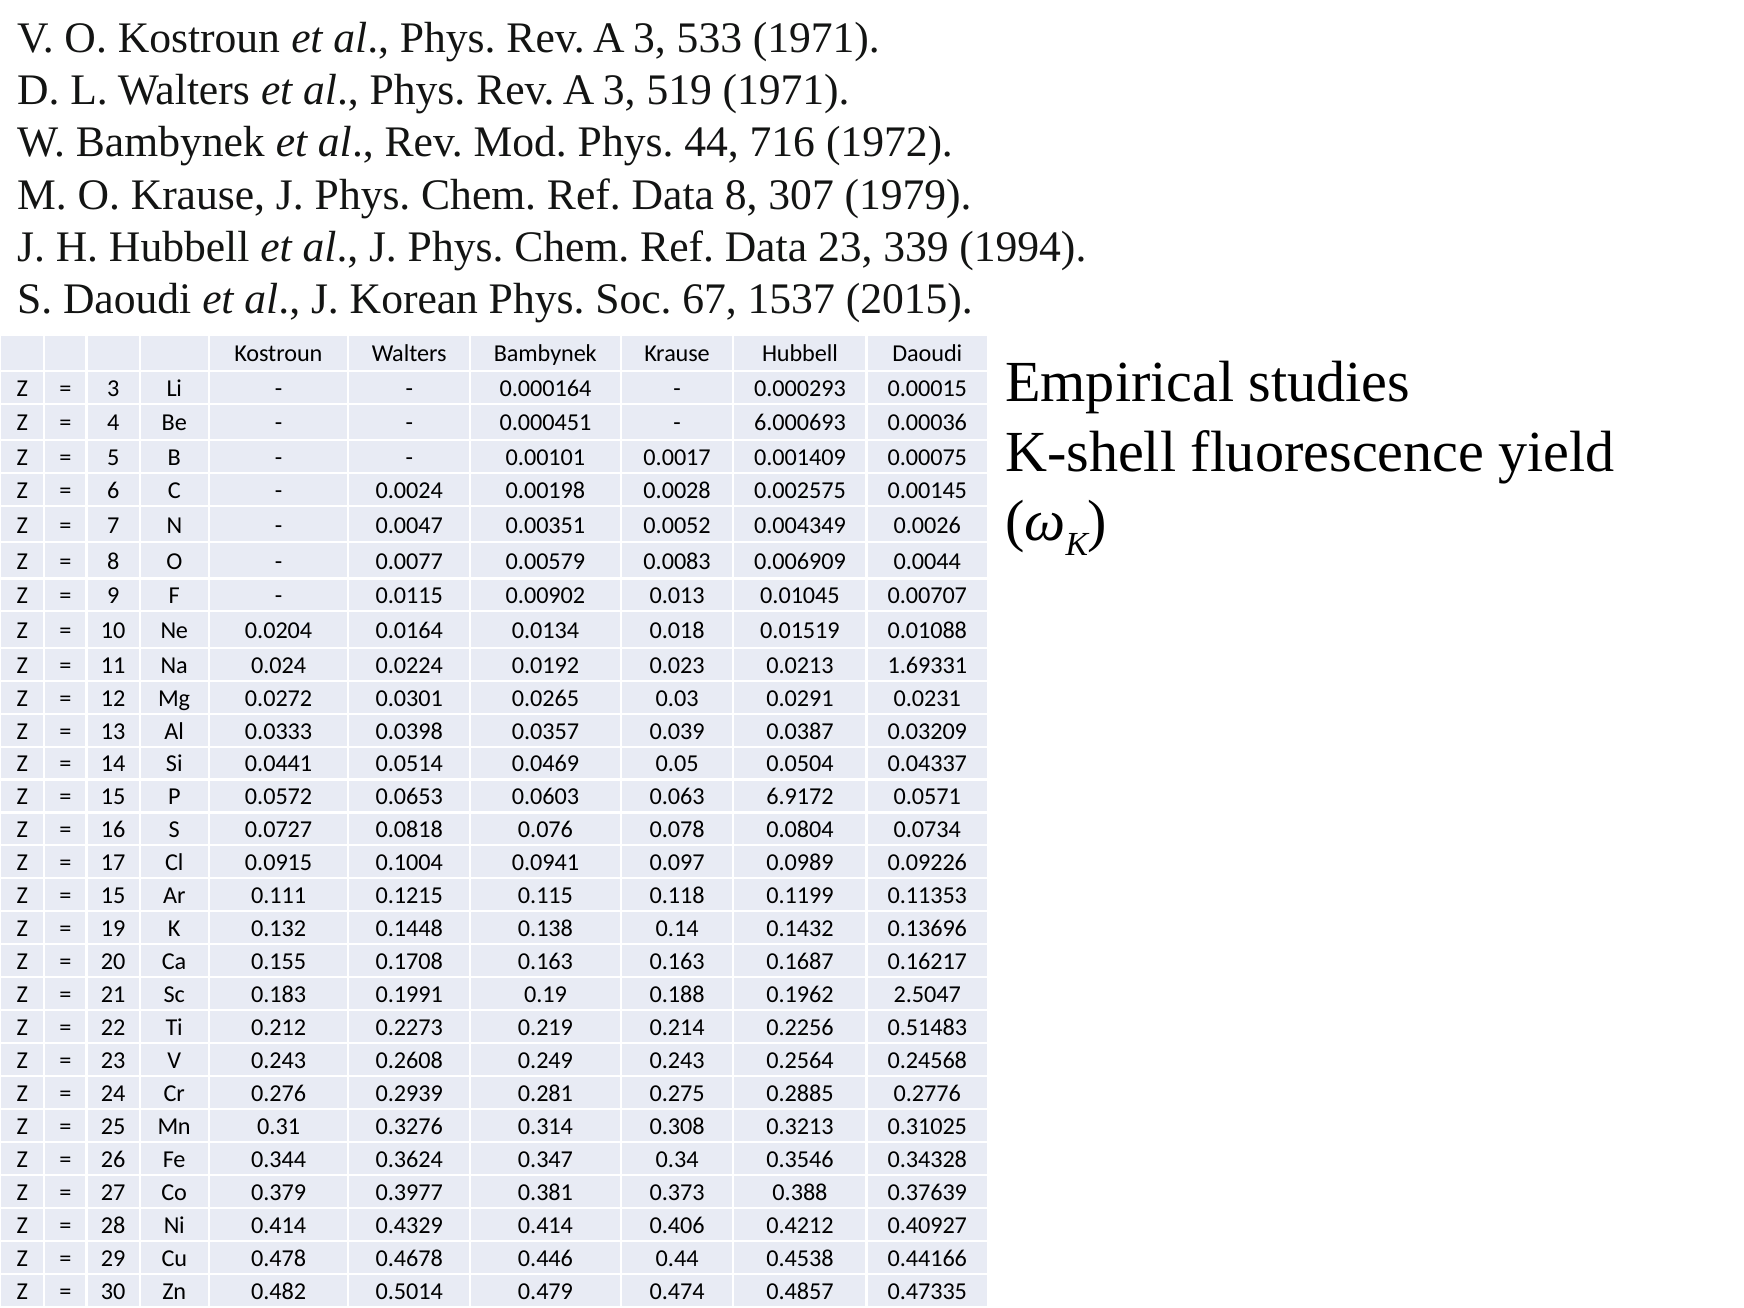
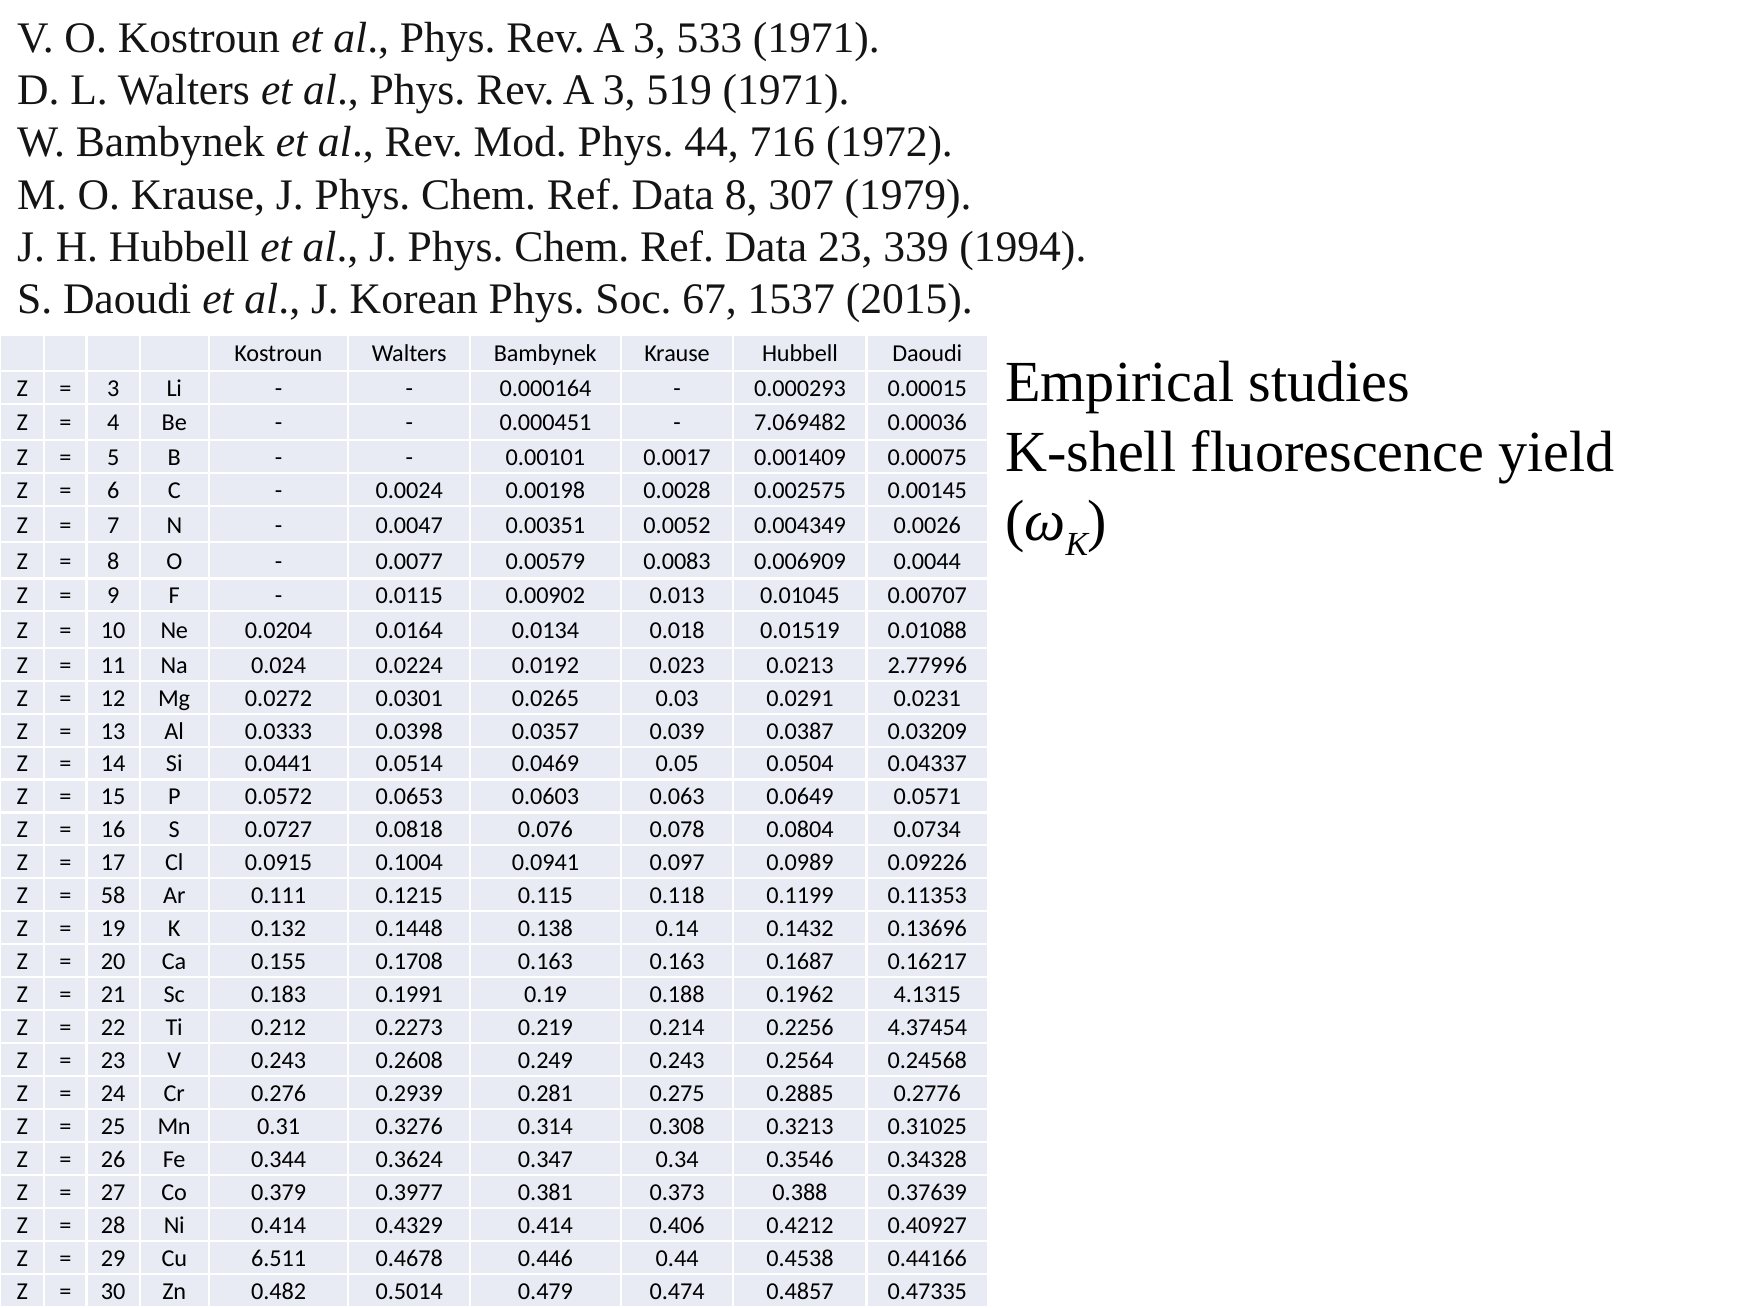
6.000693: 6.000693 -> 7.069482 (800, 423)
1.69331: 1.69331 -> 2.77996 (927, 665)
6.9172: 6.9172 -> 0.0649 (800, 797)
15: 15 -> 58 (113, 896)
2.5047: 2.5047 -> 4.1315 (927, 995)
0.51483: 0.51483 -> 4.37454 (927, 1028)
0.478: 0.478 -> 6.511 (279, 1258)
